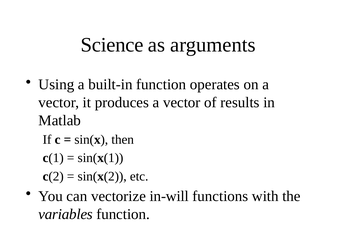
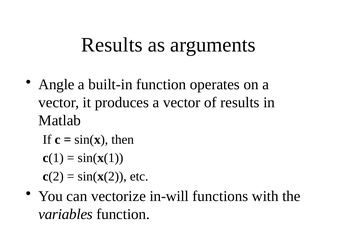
Science: Science -> Results (112, 45)
Using: Using -> Angle (56, 85)
